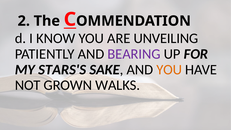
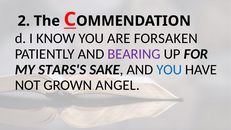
UNVEILING: UNVEILING -> FORSAKEN (166, 38)
YOU colour: orange -> blue (169, 70)
WALKS: WALKS -> ANGEL (118, 85)
